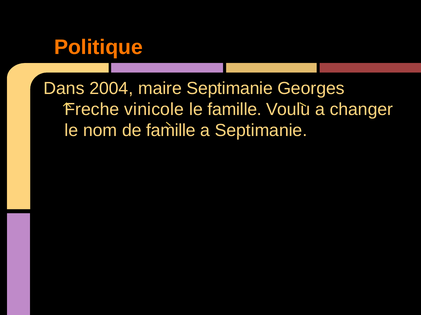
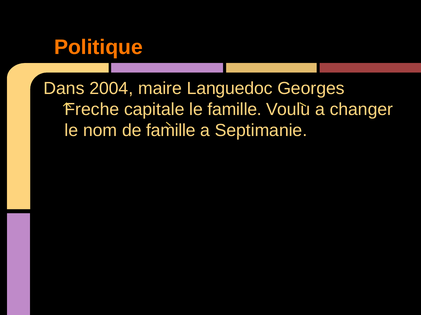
maire Septimanie: Septimanie -> Languedoc (230, 89)
vinicole: vinicole -> capitale (154, 110)
